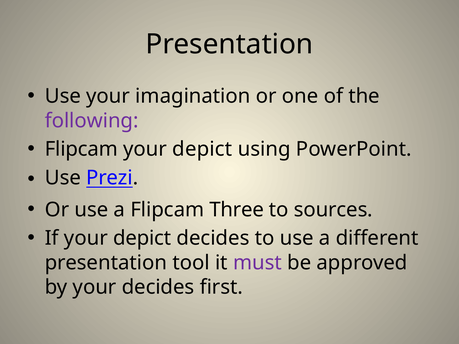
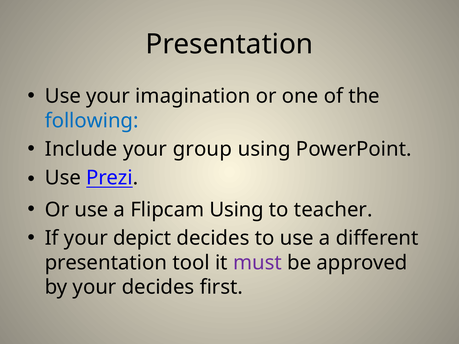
following colour: purple -> blue (92, 121)
Flipcam: Flipcam -> Include (81, 149)
depict: depict -> group (202, 149)
Flipcam Three: Three -> Using (237, 210)
sources: sources -> teacher (333, 210)
